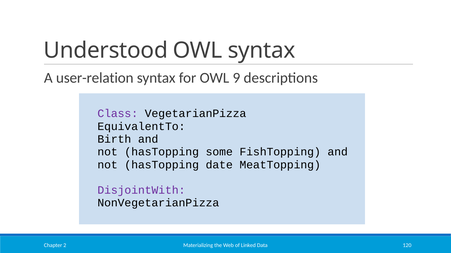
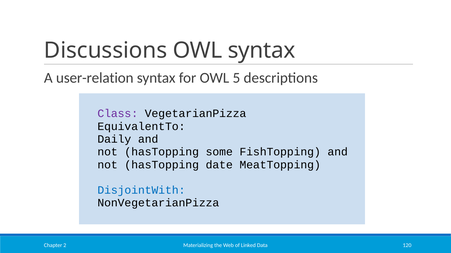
Understood: Understood -> Discussions (106, 51)
9: 9 -> 5 (236, 78)
Birth: Birth -> Daily (114, 139)
DisjointWith colour: purple -> blue (141, 191)
